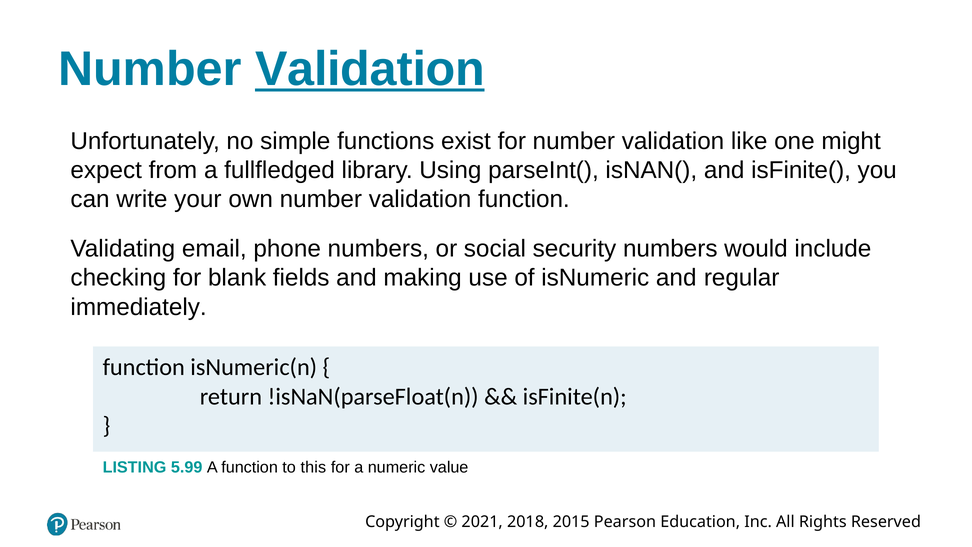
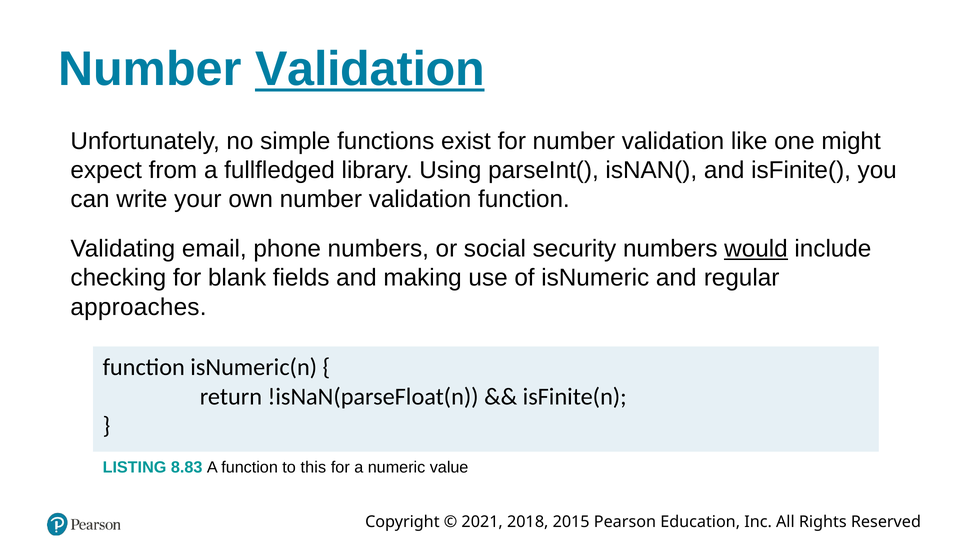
would underline: none -> present (756, 249)
immediately: immediately -> approaches (138, 307)
5.99: 5.99 -> 8.83 (187, 467)
